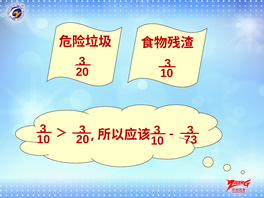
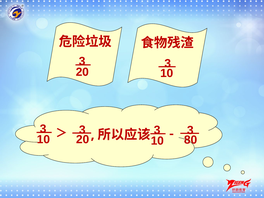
73: 73 -> 80 (191, 140)
